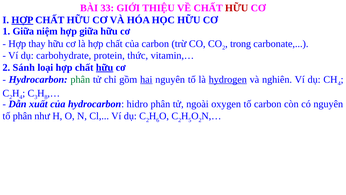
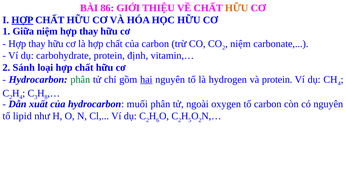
33: 33 -> 86 (107, 8)
HỮU colour: red -> orange (237, 8)
niệm hợp giữa: giữa -> thay (89, 31)
trong: trong -> niệm (240, 44)
thức: thức -> định (138, 55)
hữu underline: present -> none (105, 67)
hydrogen underline: present -> none (228, 79)
và nghiên: nghiên -> protein (277, 79)
hidro: hidro -> muối (137, 104)
tố phân: phân -> lipid (22, 116)
